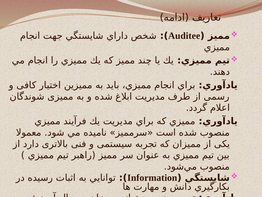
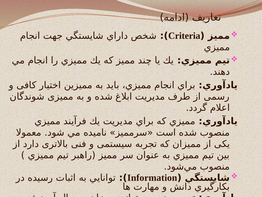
Auditee: Auditee -> Criteria (184, 36)
